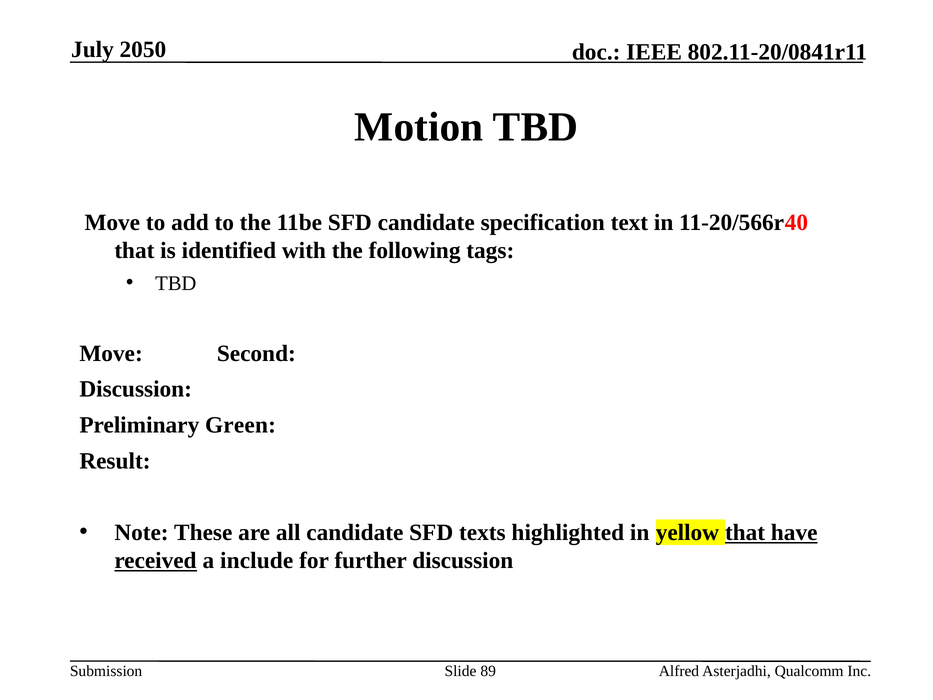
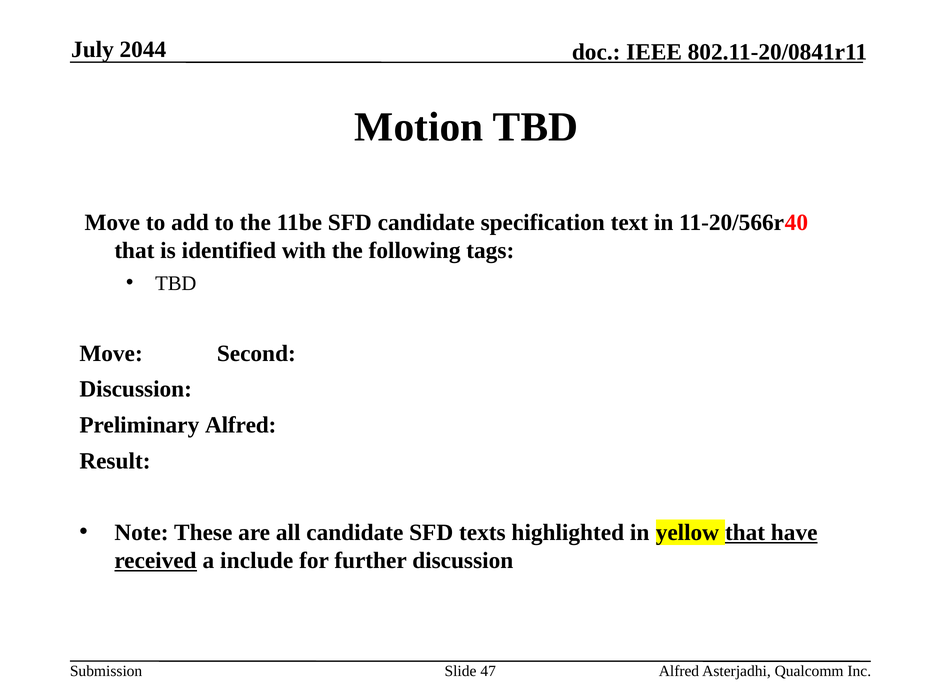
2050: 2050 -> 2044 (143, 49)
Preliminary Green: Green -> Alfred (241, 425)
89: 89 -> 47 (488, 671)
